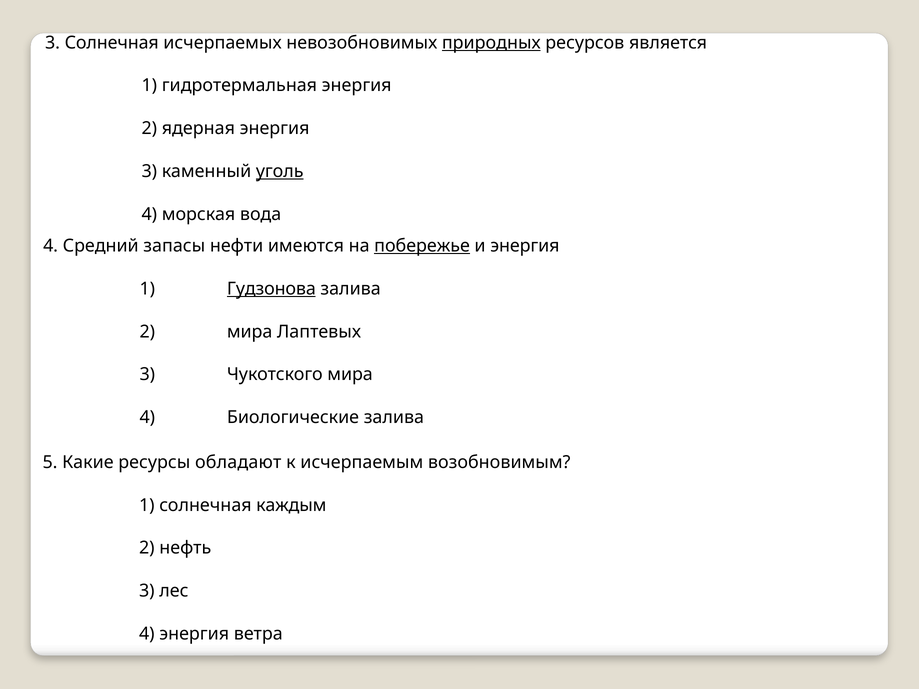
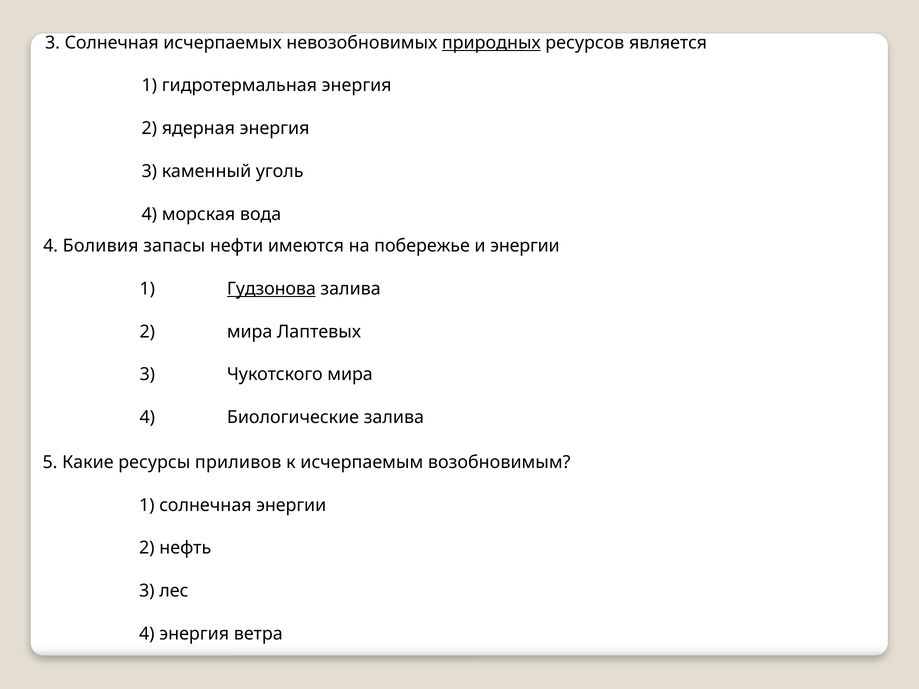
уголь underline: present -> none (280, 171)
Средний: Средний -> Боливия (101, 246)
побережье underline: present -> none (422, 246)
и энергия: энергия -> энергии (525, 246)
обладают: обладают -> приливов (238, 462)
солнечная каждым: каждым -> энергии (291, 505)
